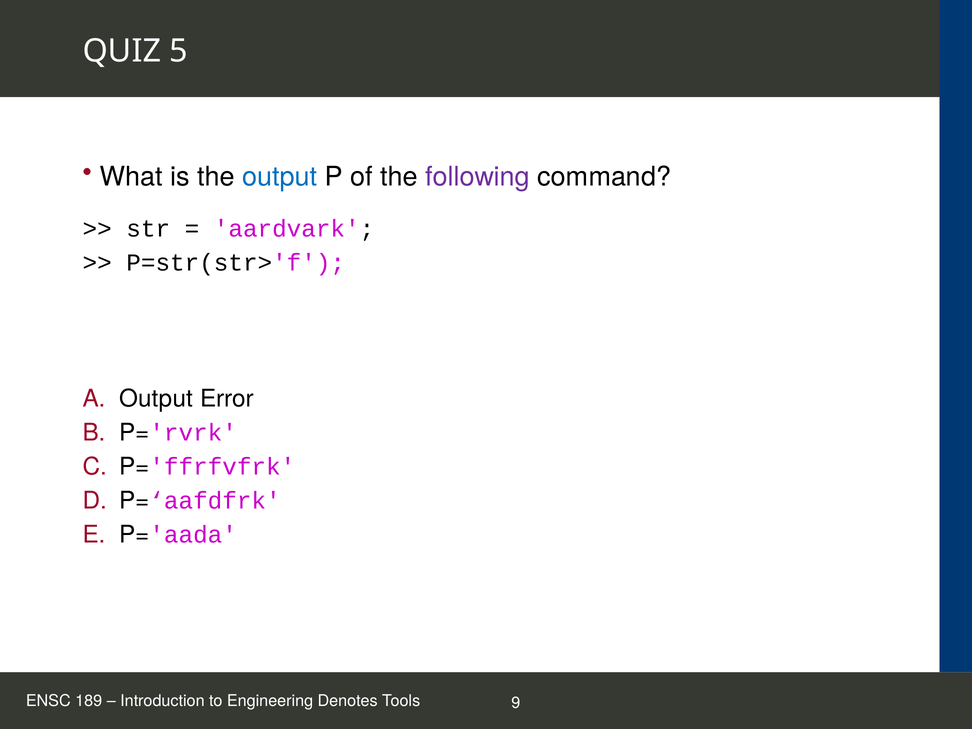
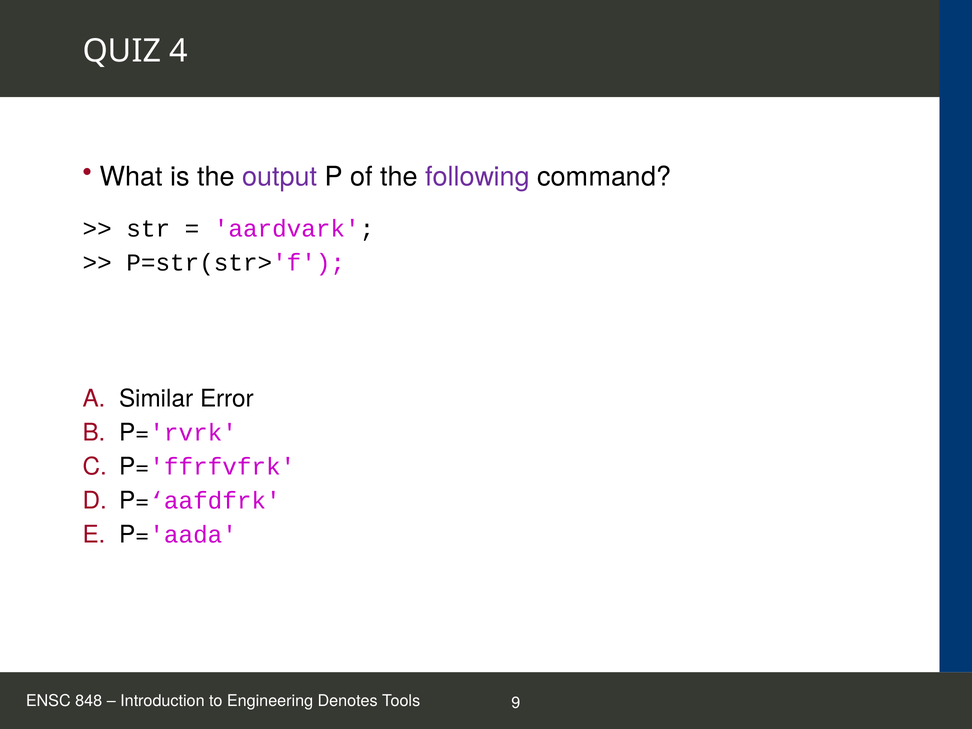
5: 5 -> 4 (179, 51)
output colour: blue -> purple (280, 177)
Output: Output -> Similar (156, 399)
189: 189 -> 848 (89, 701)
